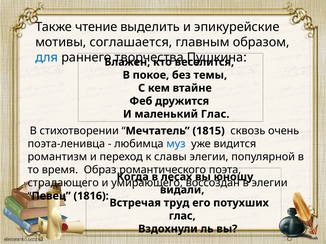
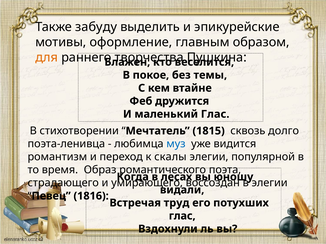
чтение: чтение -> забуду (96, 27)
соглашается: соглашается -> оформление (131, 42)
для colour: blue -> orange (47, 58)
очень: очень -> долго (284, 131)
славы: славы -> скалы (170, 157)
